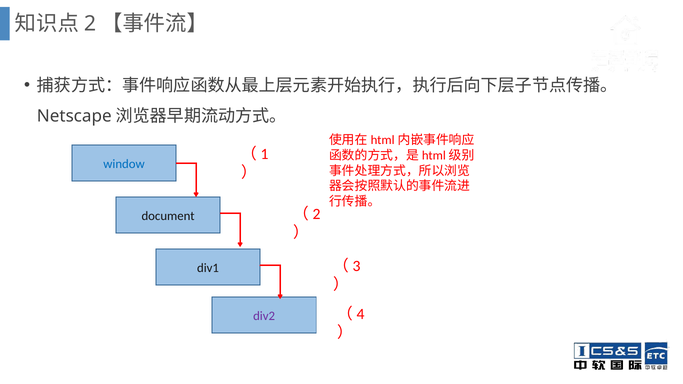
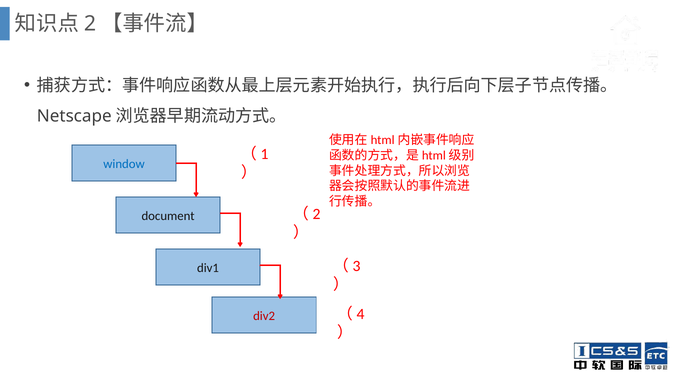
div2 colour: purple -> red (264, 316)
